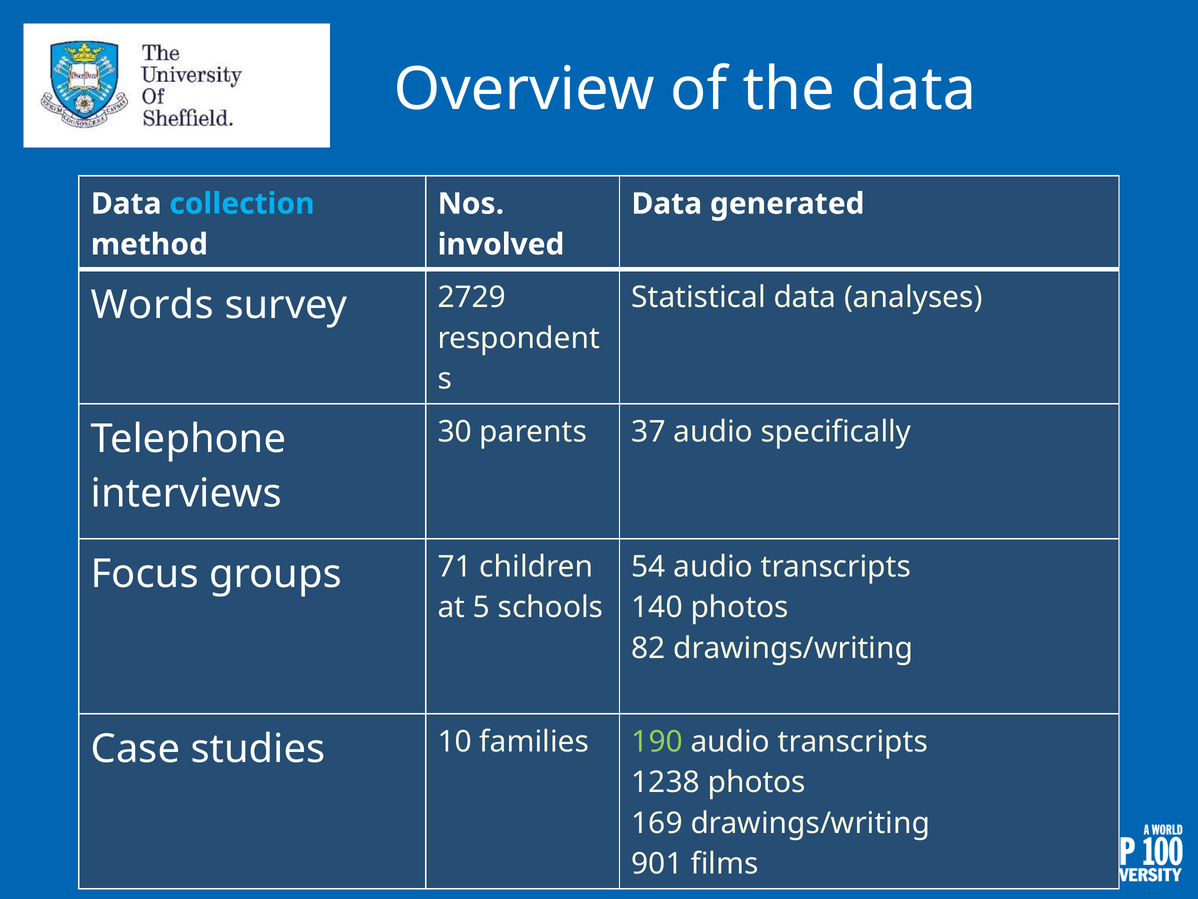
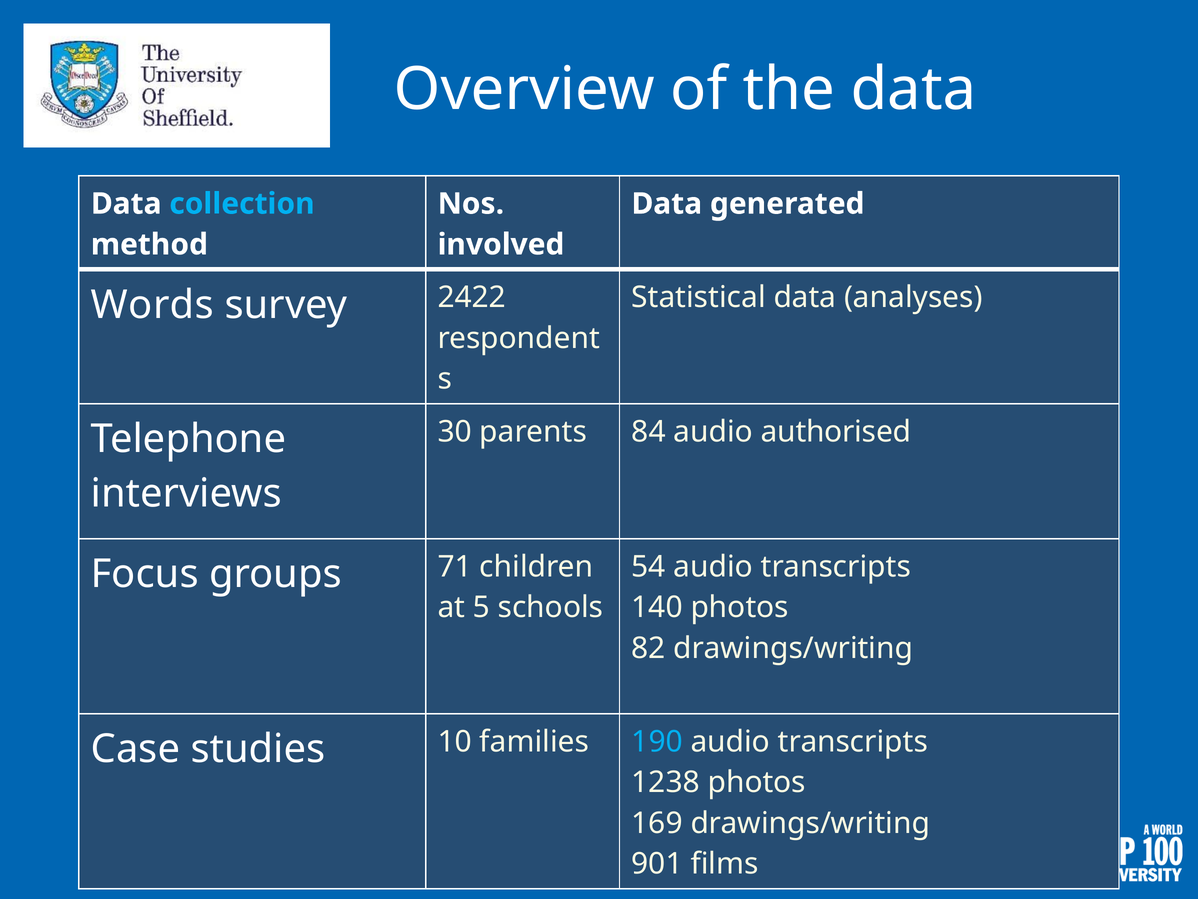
2729: 2729 -> 2422 (472, 297)
37: 37 -> 84 (649, 431)
specifically: specifically -> authorised (836, 431)
190 colour: light green -> light blue (657, 741)
